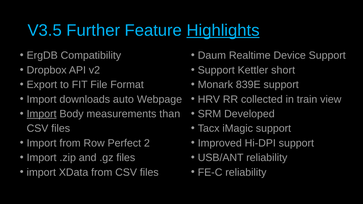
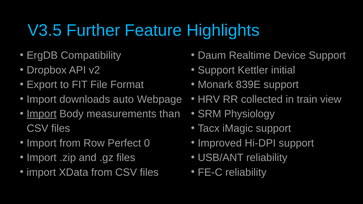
Highlights underline: present -> none (223, 31)
short: short -> initial (283, 70)
Developed: Developed -> Physiology (249, 114)
2: 2 -> 0 (147, 143)
